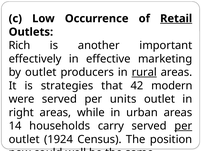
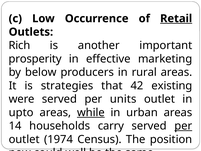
effectively: effectively -> prosperity (35, 59)
by outlet: outlet -> below (41, 72)
rural underline: present -> none (144, 72)
modern: modern -> existing (172, 86)
right: right -> upto (21, 112)
while underline: none -> present (91, 112)
1924: 1924 -> 1974 (58, 139)
